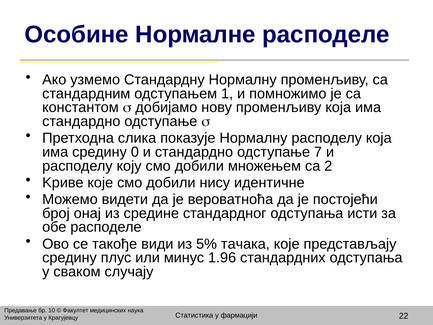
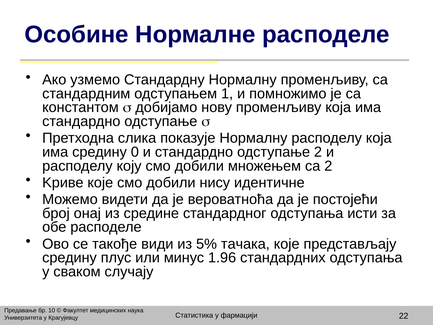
одступање 7: 7 -> 2 (318, 152)
